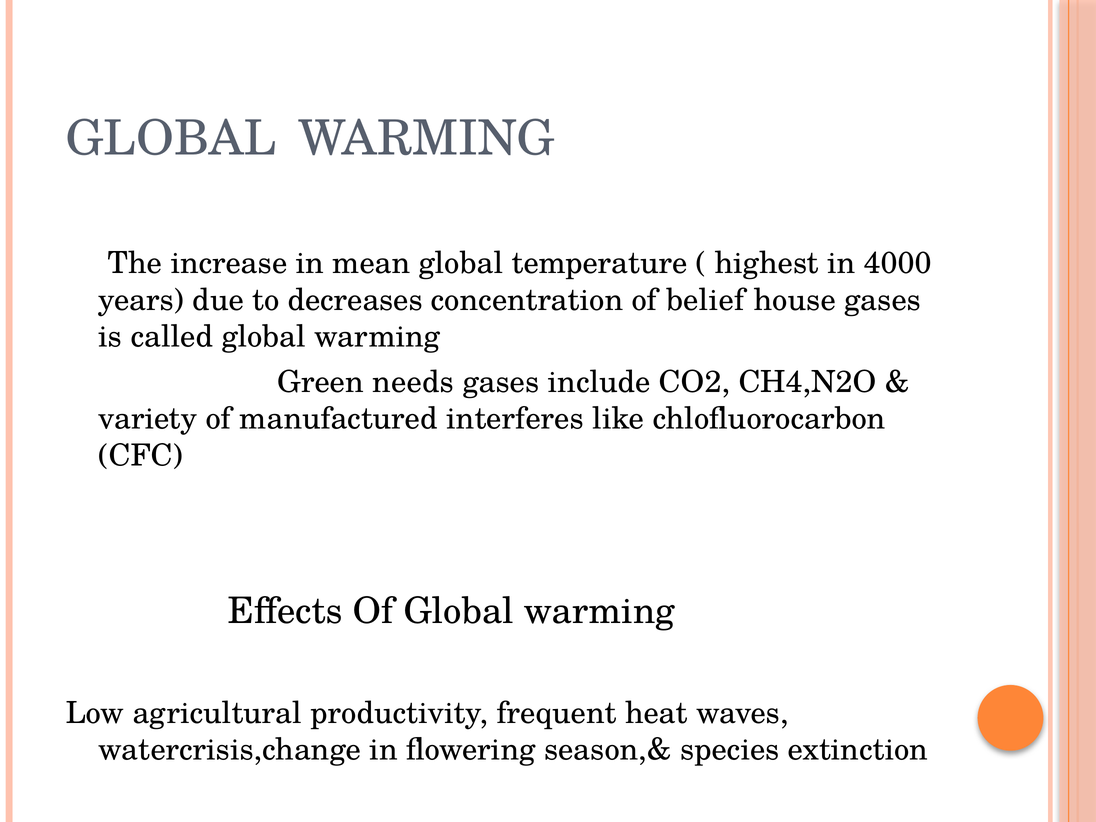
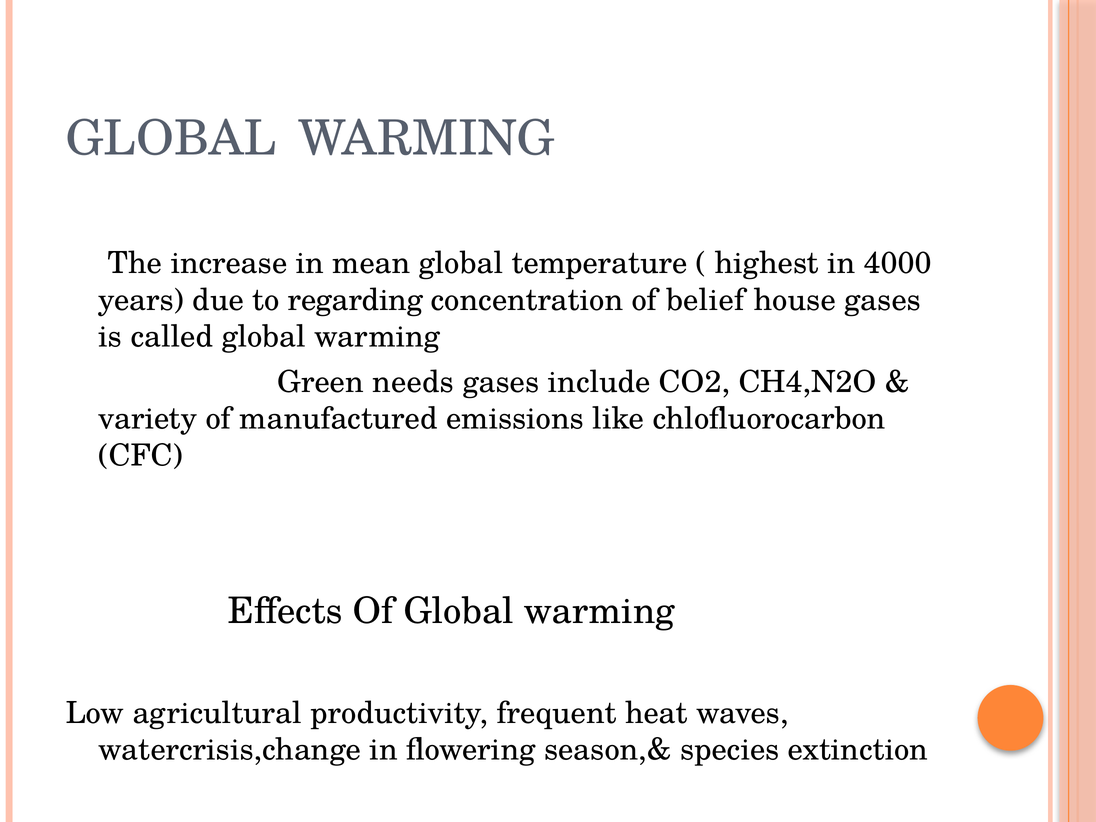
decreases: decreases -> regarding (355, 300)
interferes: interferes -> emissions (515, 419)
